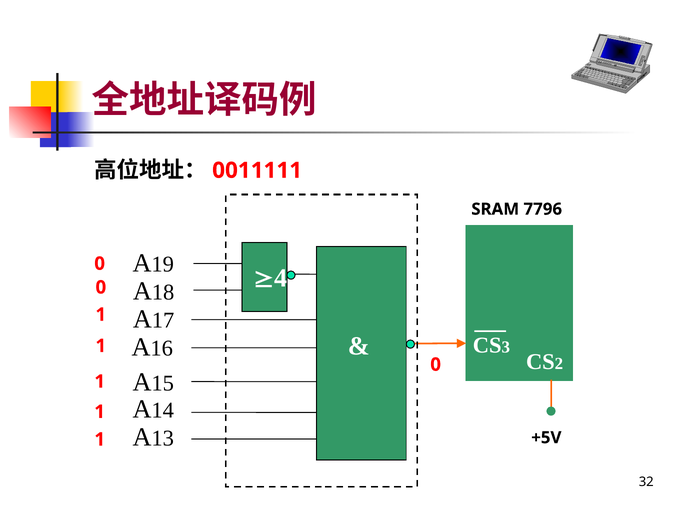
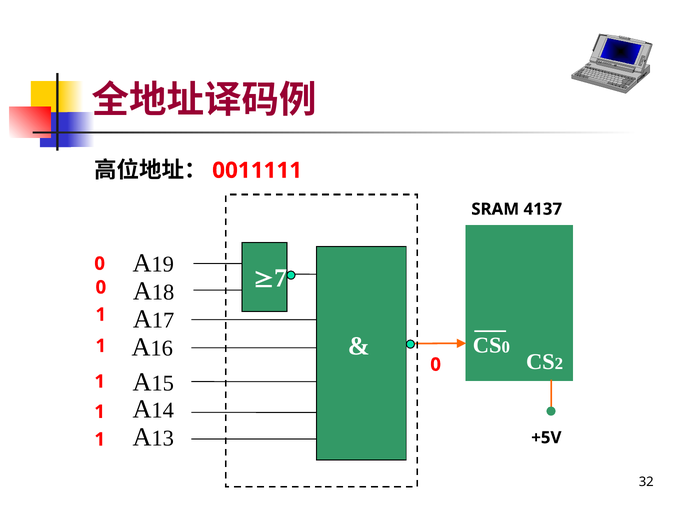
7796: 7796 -> 4137 (543, 209)
4: 4 -> 7 (281, 278)
3: 3 -> 0 (506, 347)
